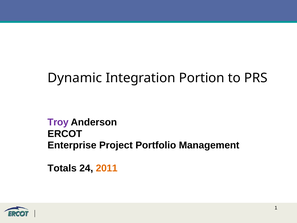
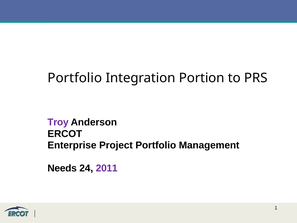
Dynamic: Dynamic -> Portfolio (75, 78)
Totals: Totals -> Needs (62, 168)
2011 colour: orange -> purple (107, 168)
